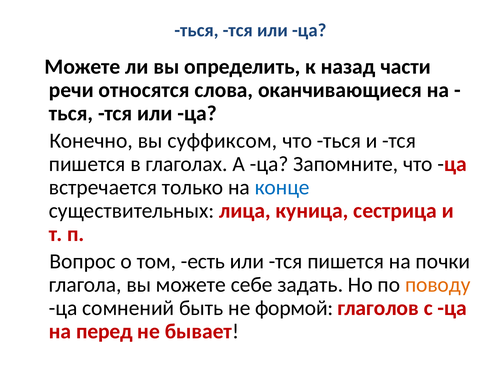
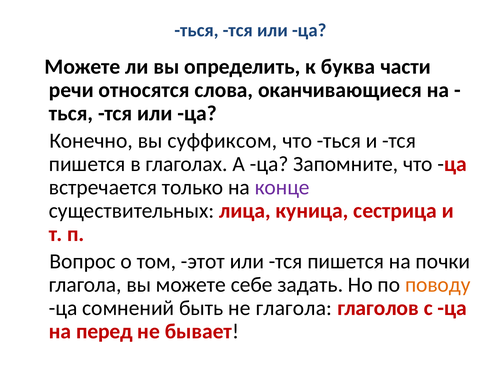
назад: назад -> буква (348, 67)
конце colour: blue -> purple (282, 187)
есть: есть -> этот (203, 261)
не формой: формой -> глагола (294, 308)
